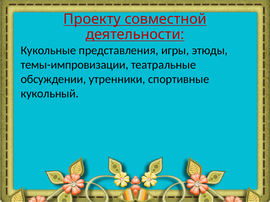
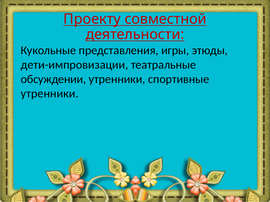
темы-импровизации: темы-импровизации -> дети-импровизации (75, 65)
кукольный: кукольный -> утренники (50, 94)
